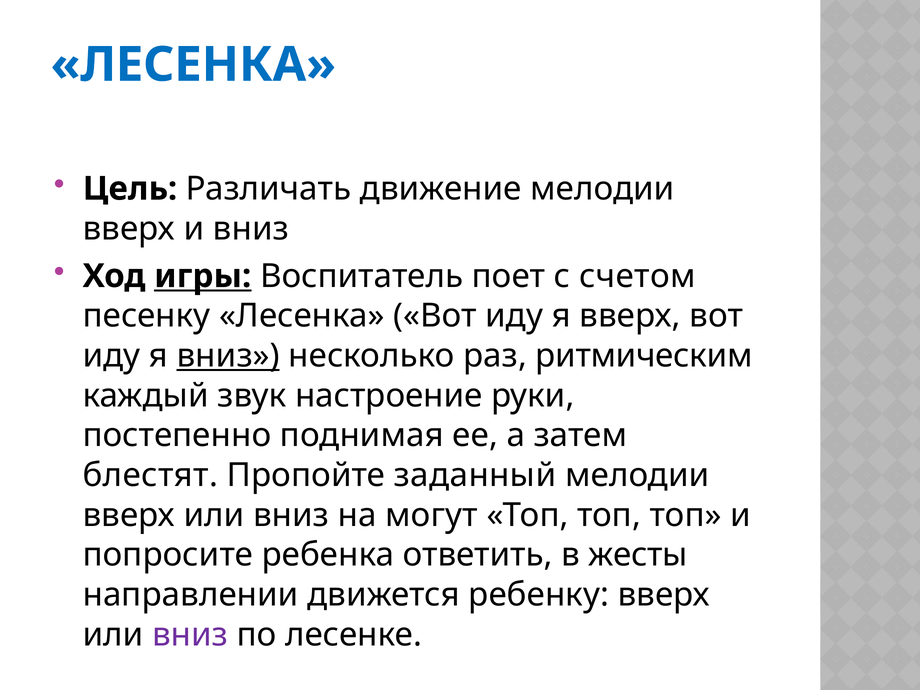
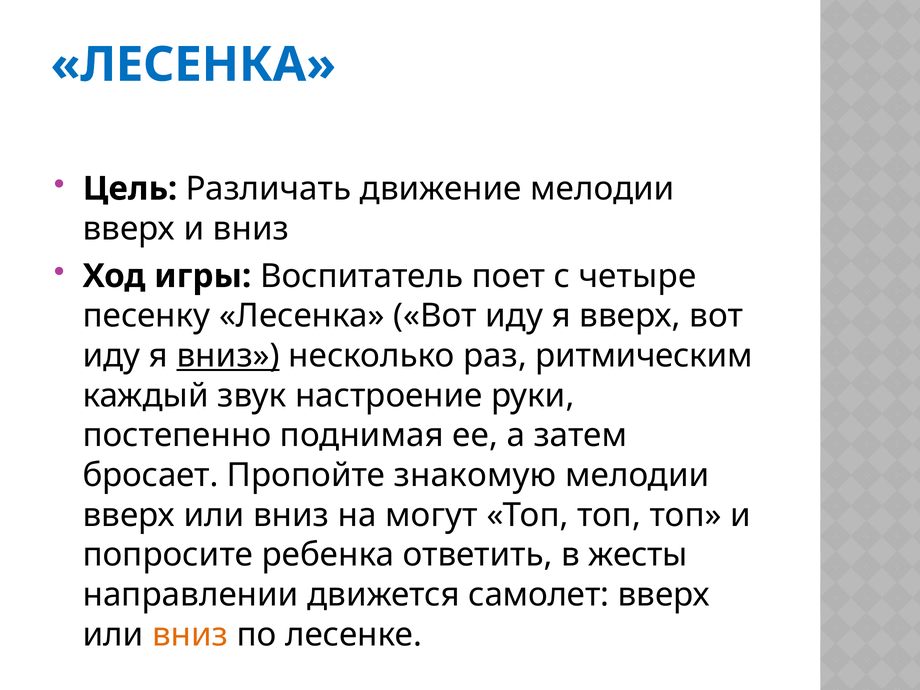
игры underline: present -> none (203, 276)
счетом: счетом -> четыре (638, 276)
блестят: блестят -> бросает (151, 475)
заданный: заданный -> знакомую (475, 475)
ребенку: ребенку -> самолет (539, 595)
вниз colour: purple -> orange (190, 635)
